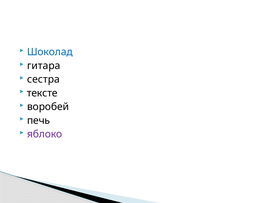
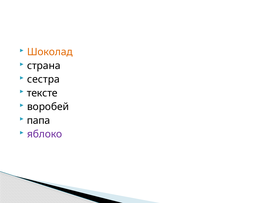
Шоколад colour: blue -> orange (50, 52)
гитара: гитара -> страна (44, 66)
печь: печь -> папа (39, 121)
